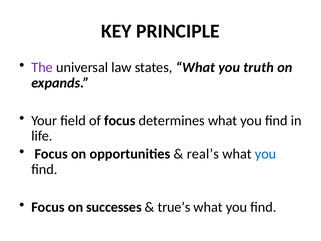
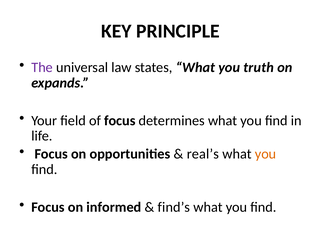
you colour: blue -> orange (266, 154)
successes: successes -> informed (114, 207)
true’s: true’s -> find’s (174, 207)
